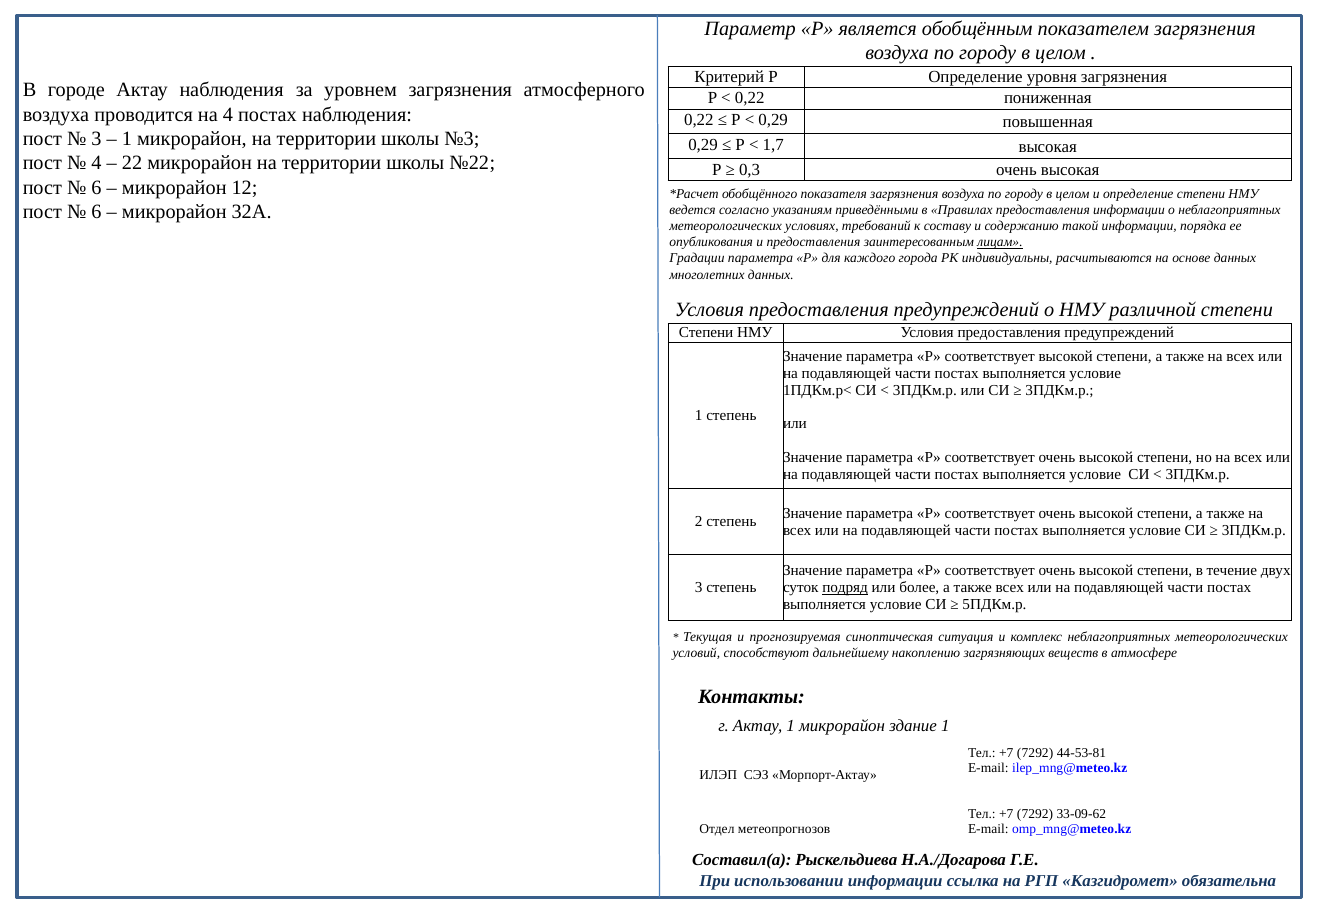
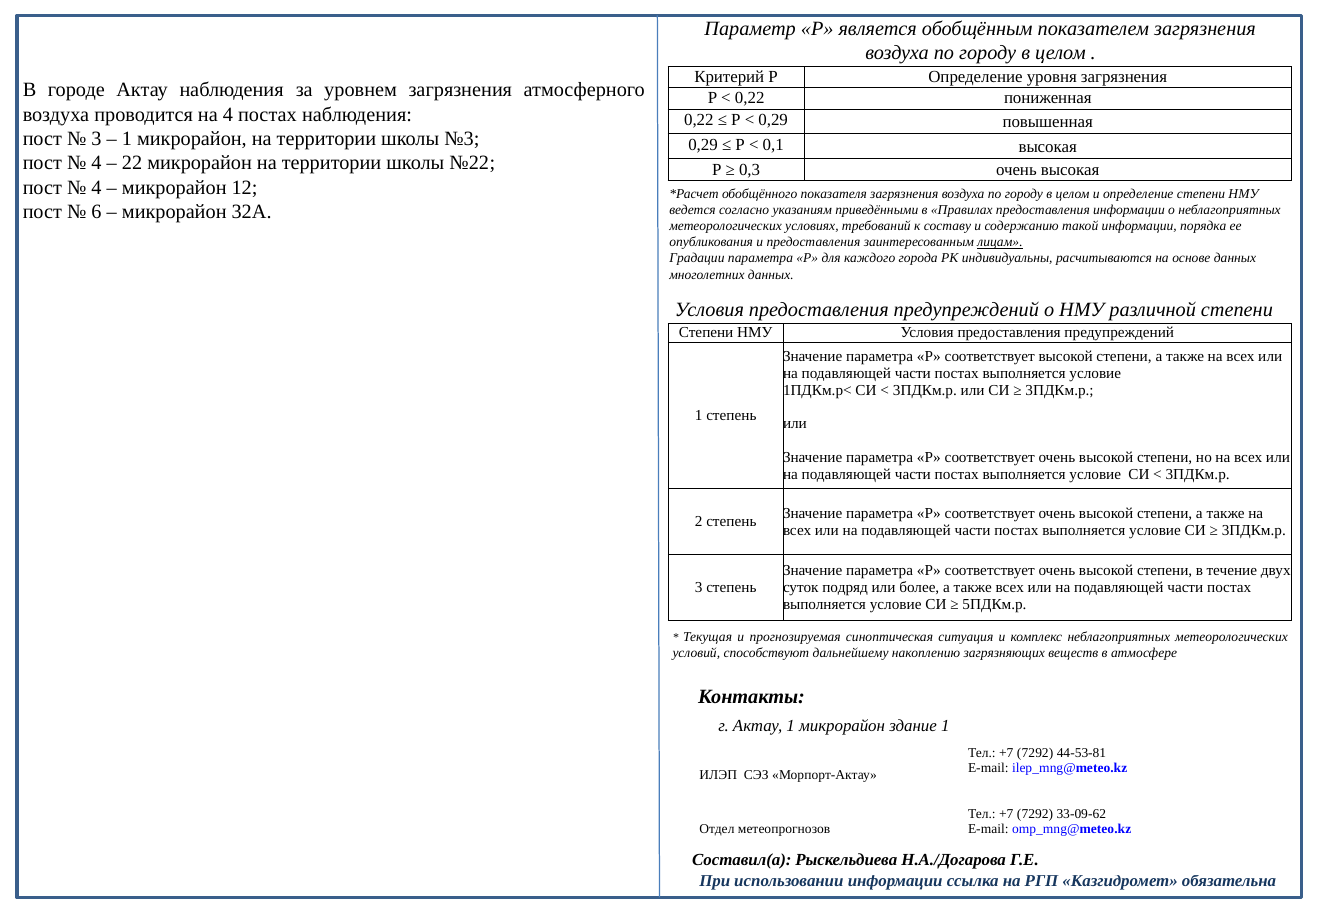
1,7: 1,7 -> 0,1 (773, 145)
6: 6 -> 4 (96, 187)
подряд underline: present -> none (845, 588)
